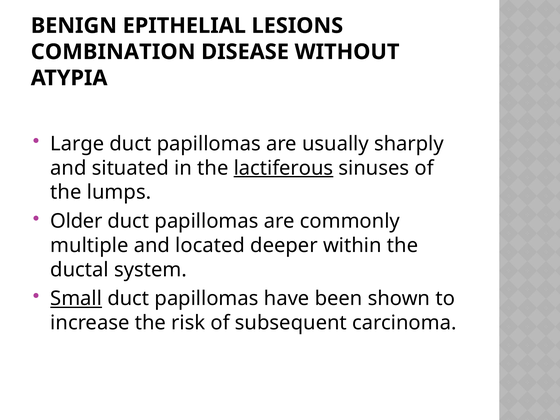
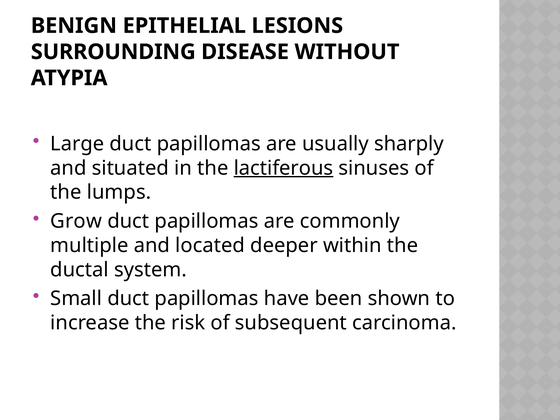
COMBINATION: COMBINATION -> SURROUNDING (113, 52)
Older: Older -> Grow (76, 221)
Small underline: present -> none (76, 299)
